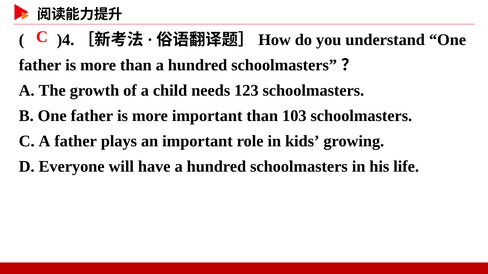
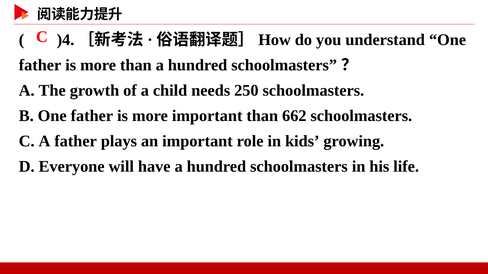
123: 123 -> 250 (246, 91)
103: 103 -> 662 (294, 116)
